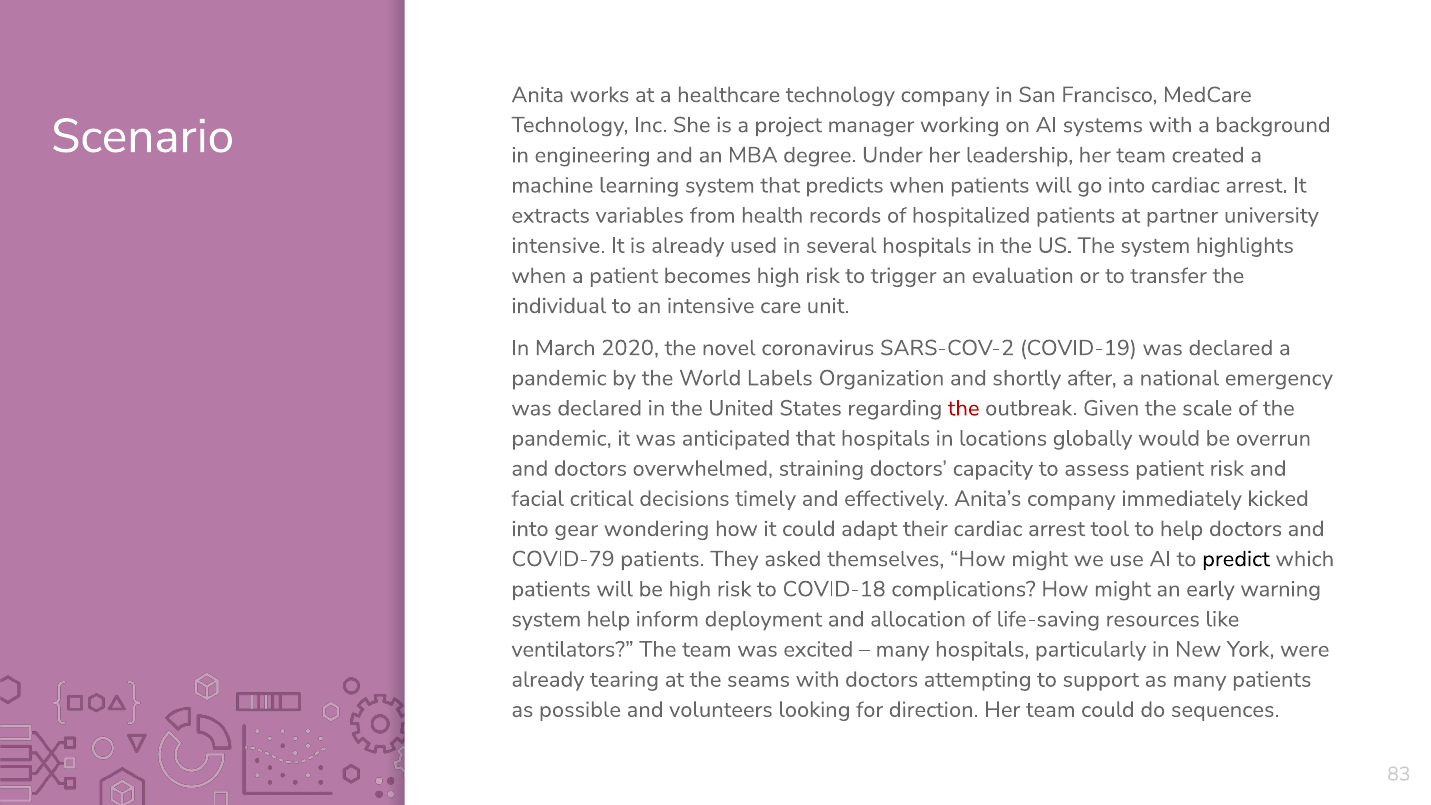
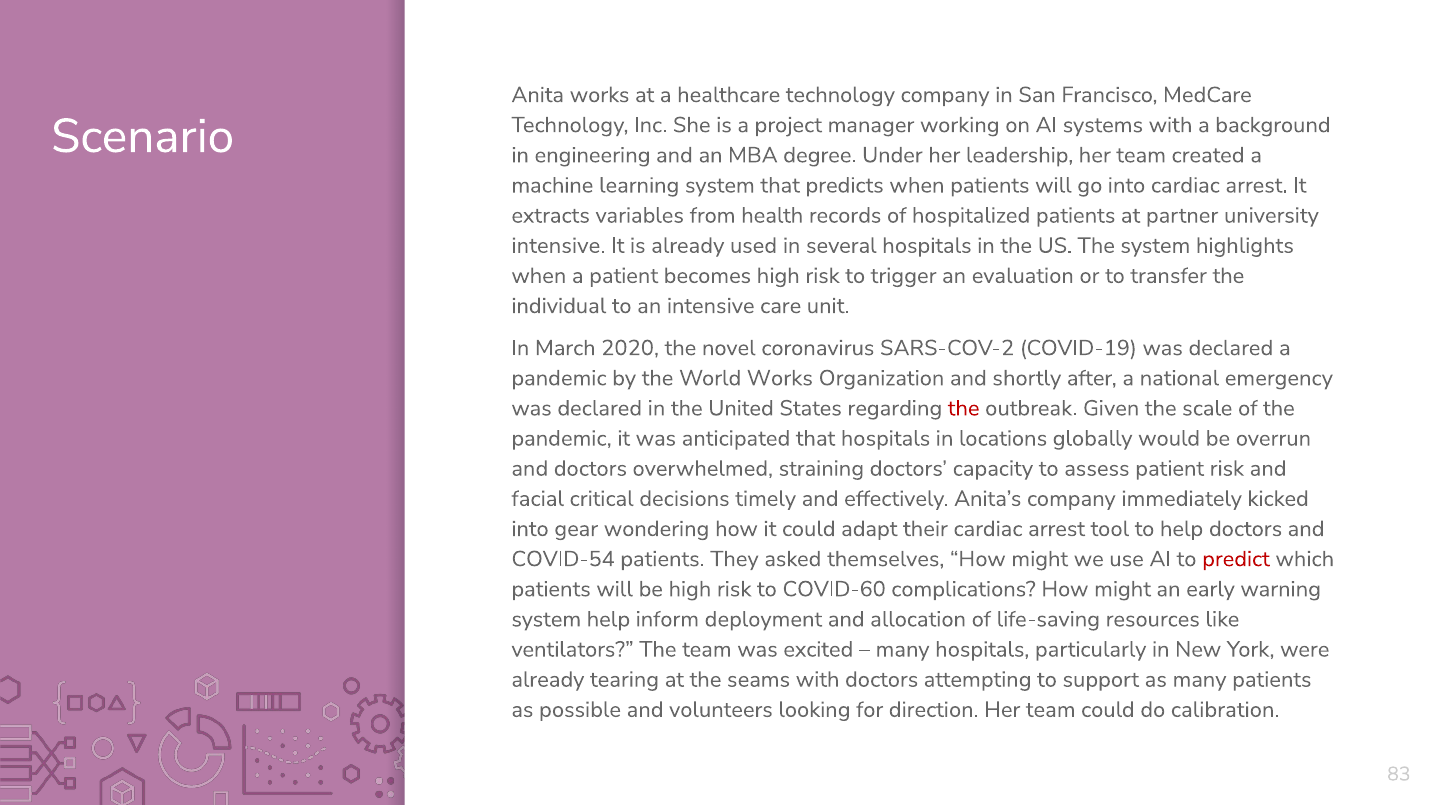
World Labels: Labels -> Works (780, 378)
COVID-79: COVID-79 -> COVID-54 (563, 559)
predict colour: black -> red (1236, 559)
COVID-18: COVID-18 -> COVID-60 (834, 589)
sequences: sequences -> calibration (1225, 710)
